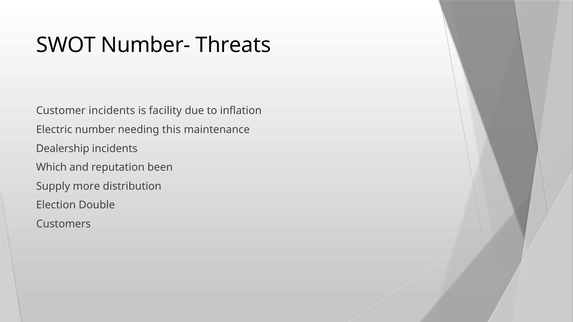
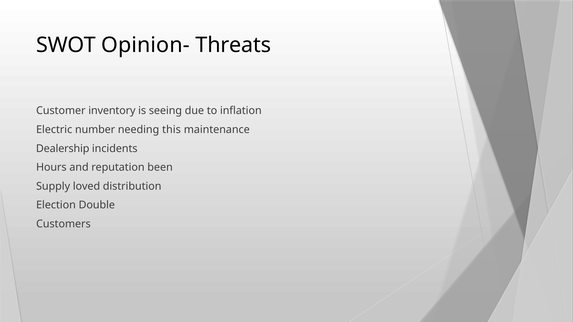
Number-: Number- -> Opinion- (146, 45)
Customer incidents: incidents -> inventory (112, 111)
facility: facility -> seeing (165, 111)
Which: Which -> Hours (51, 167)
more: more -> loved (86, 186)
